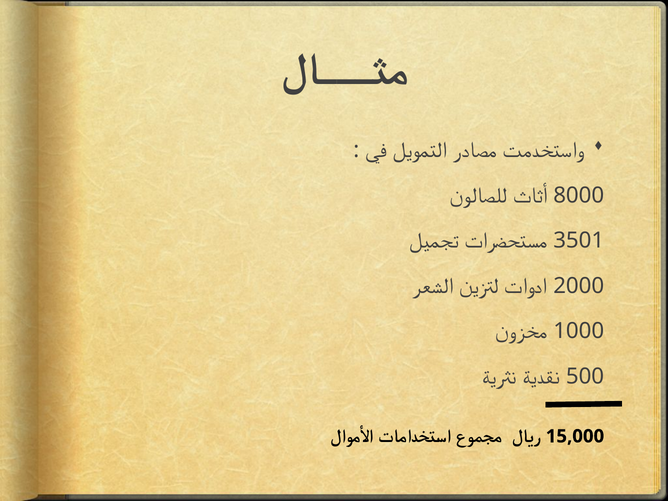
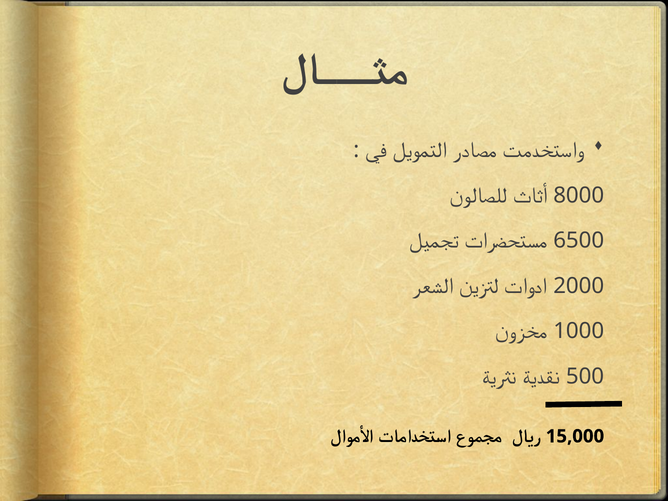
3501: 3501 -> 6500 (579, 240)
